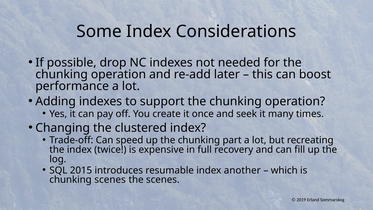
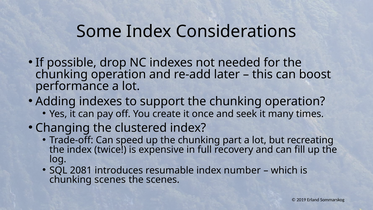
2015: 2015 -> 2081 (81, 170)
another: another -> number (242, 170)
